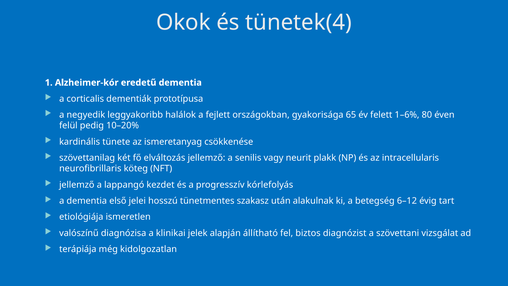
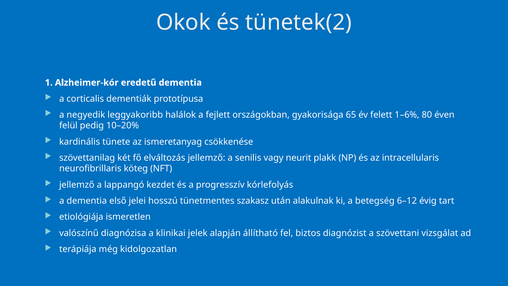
tünetek(4: tünetek(4 -> tünetek(2 (299, 23)
